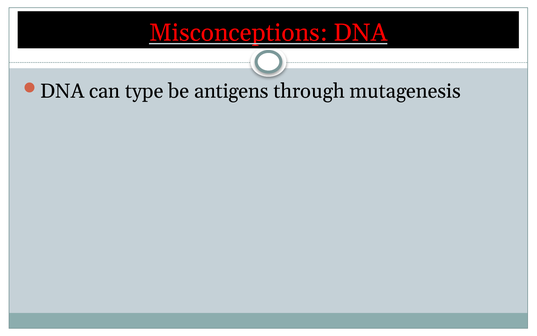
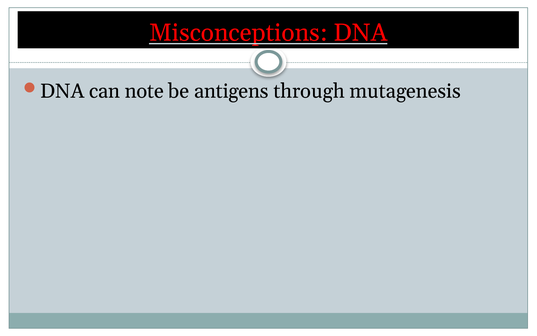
type: type -> note (144, 91)
